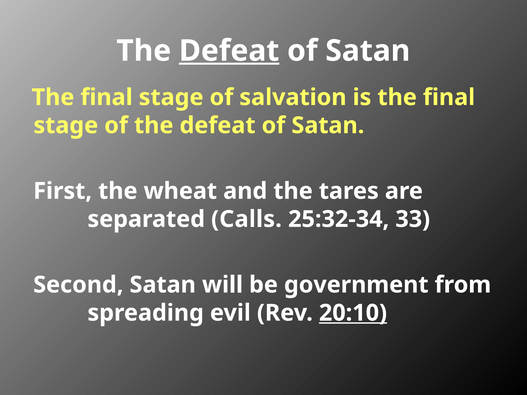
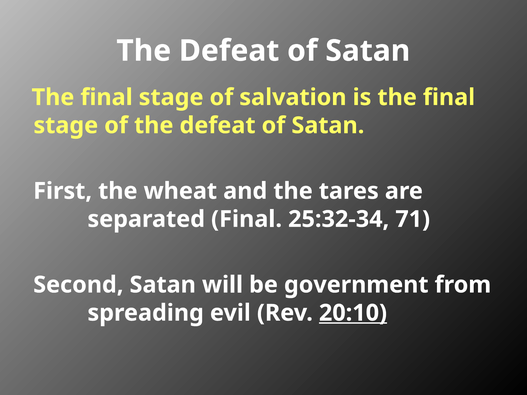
Defeat underline: present -> none (229, 51)
separated Calls: Calls -> Final (247, 219)
33: 33 -> 71 (413, 219)
